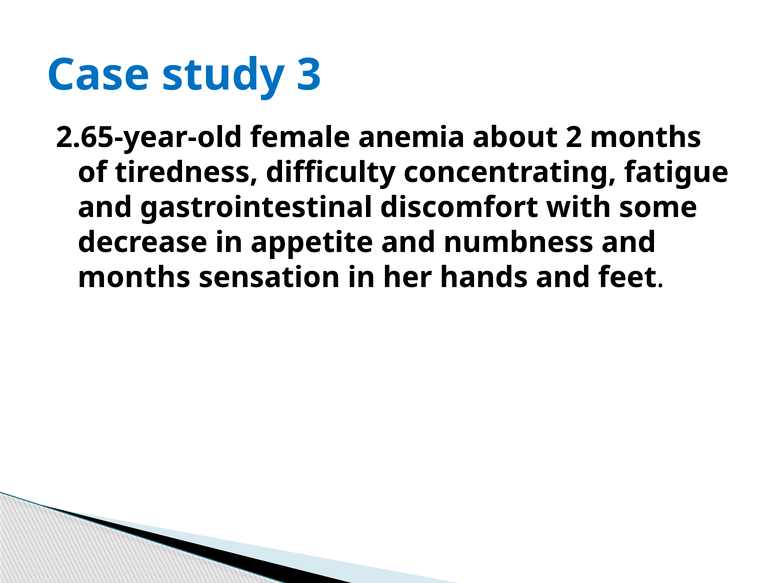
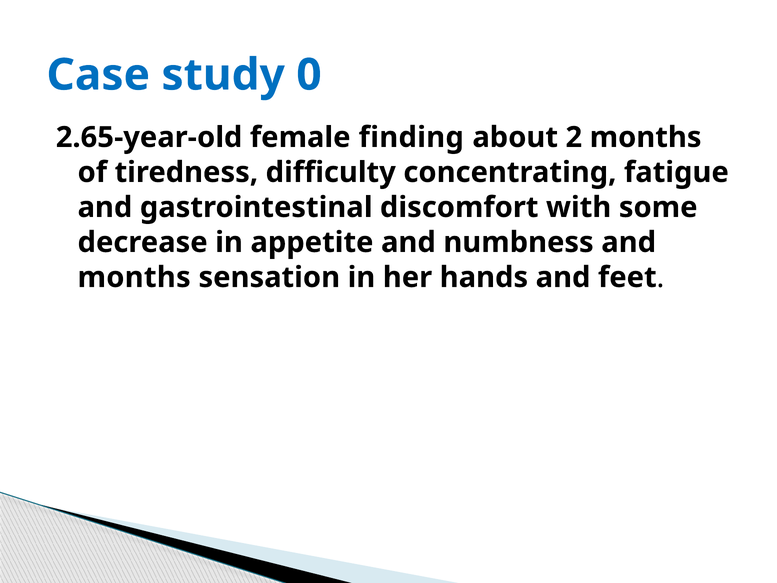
3: 3 -> 0 (309, 75)
anemia: anemia -> finding (411, 137)
